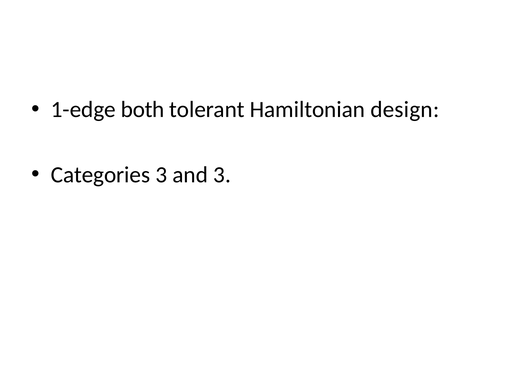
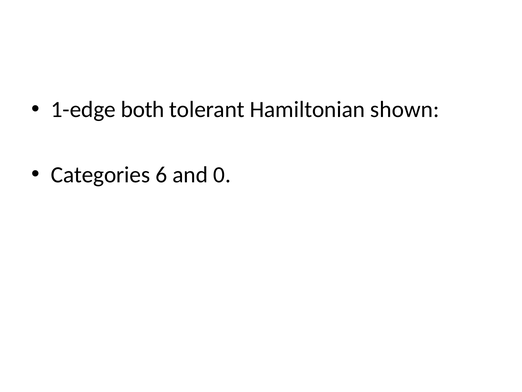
design: design -> shown (405, 110)
Categories 3: 3 -> 6 (161, 174)
and 3: 3 -> 0 (222, 174)
